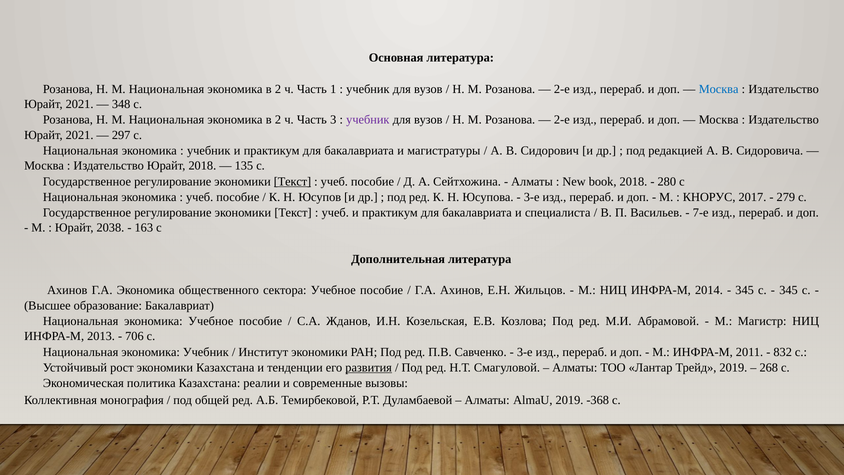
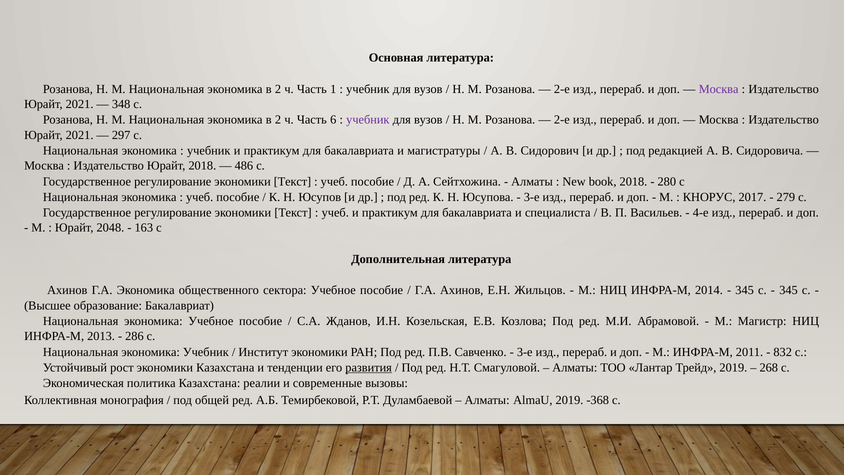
Москва colour: blue -> purple (719, 89)
3: 3 -> 6 (333, 120)
135: 135 -> 486 (244, 166)
Текст underline: present -> none (293, 181)
7-е: 7-е -> 4-е (701, 213)
2038: 2038 -> 2048 (110, 228)
706: 706 -> 286 (134, 336)
